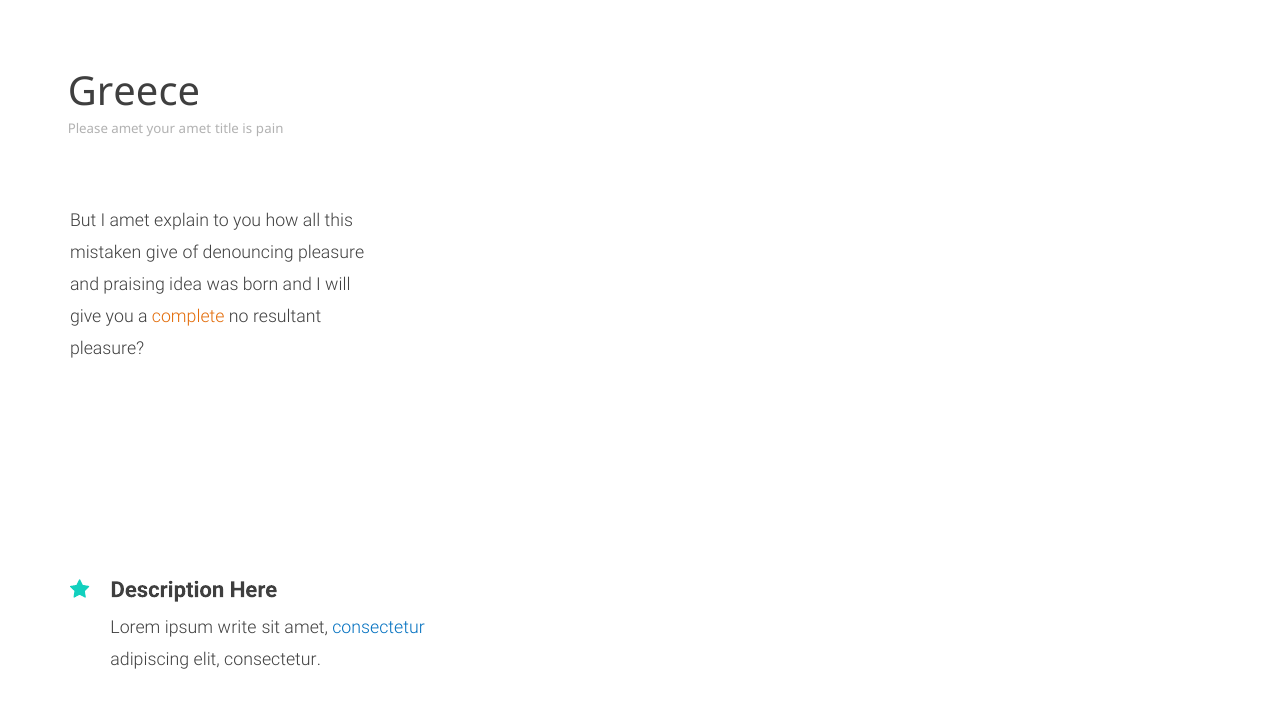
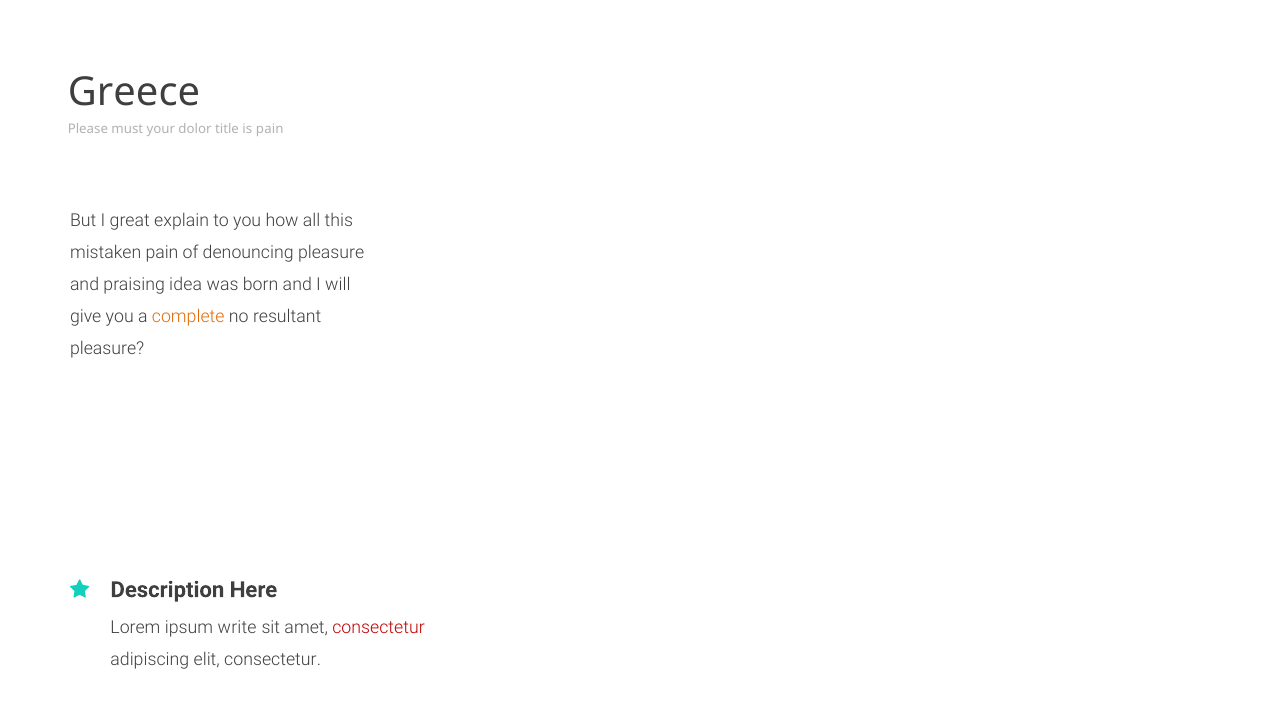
Please amet: amet -> must (127, 129)
your amet: amet -> dolor (195, 129)
I amet: amet -> great (130, 221)
mistaken give: give -> pain (162, 253)
consectetur colour: blue -> red (379, 627)
